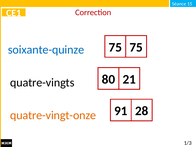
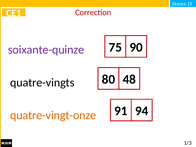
75 75: 75 -> 90 (136, 47)
soixante-quinze colour: blue -> purple (46, 50)
21: 21 -> 48 (129, 79)
28: 28 -> 94 (142, 111)
